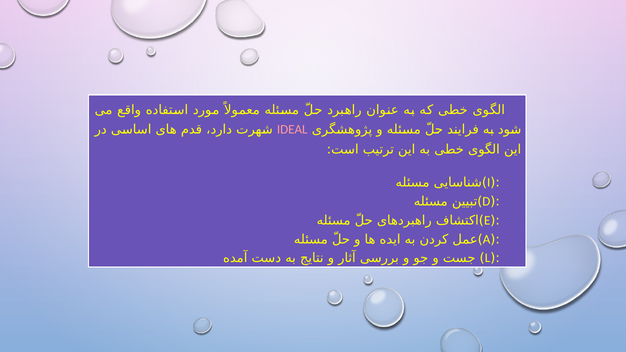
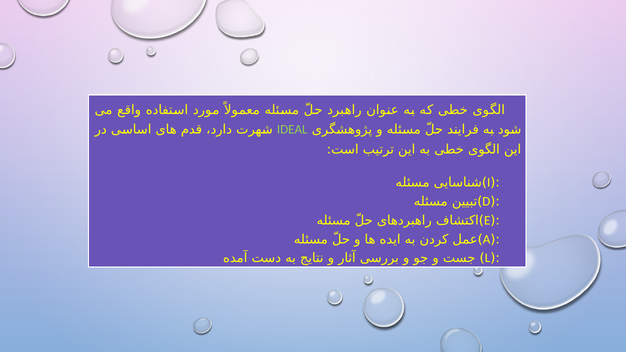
IDEAL colour: pink -> light green (292, 130)
